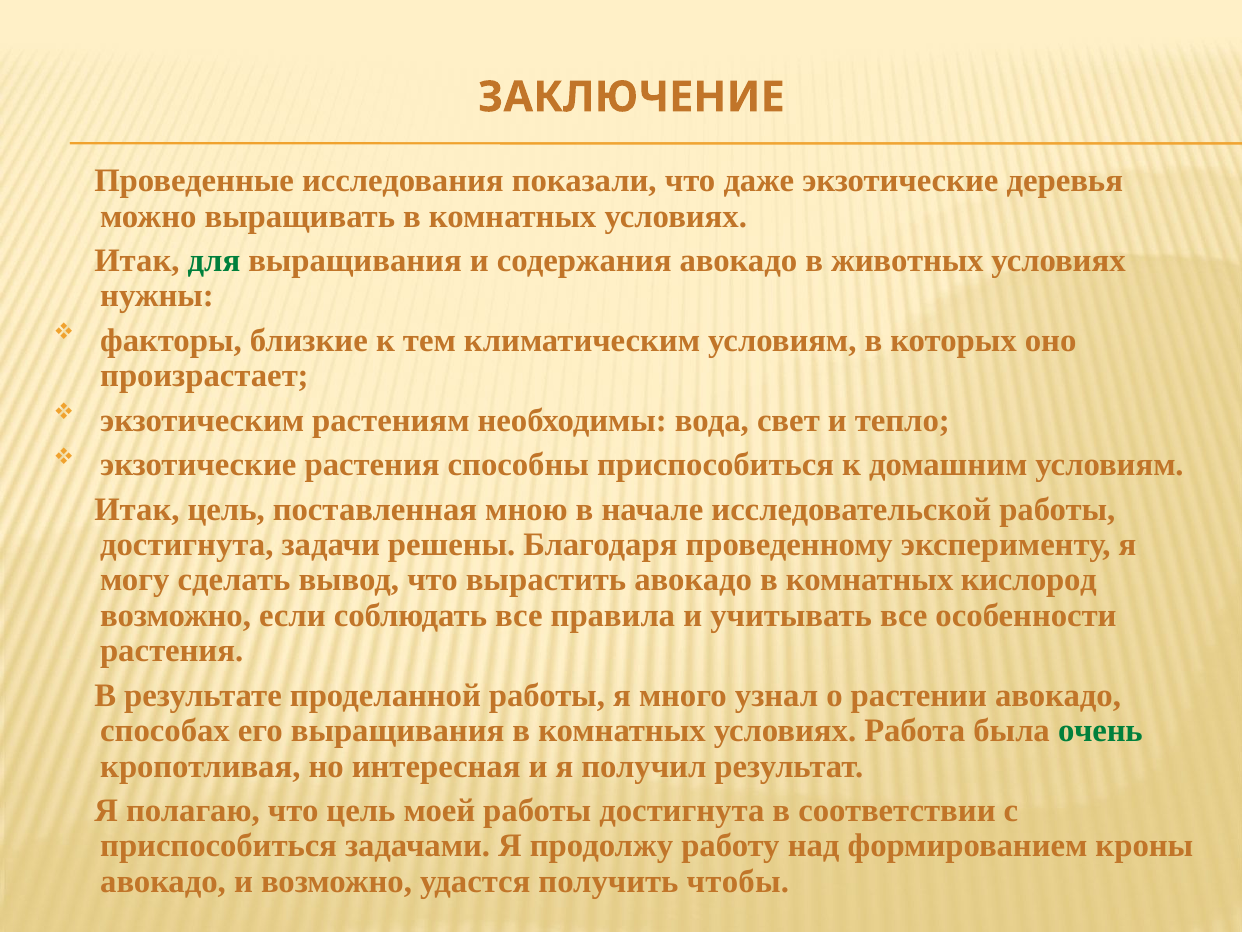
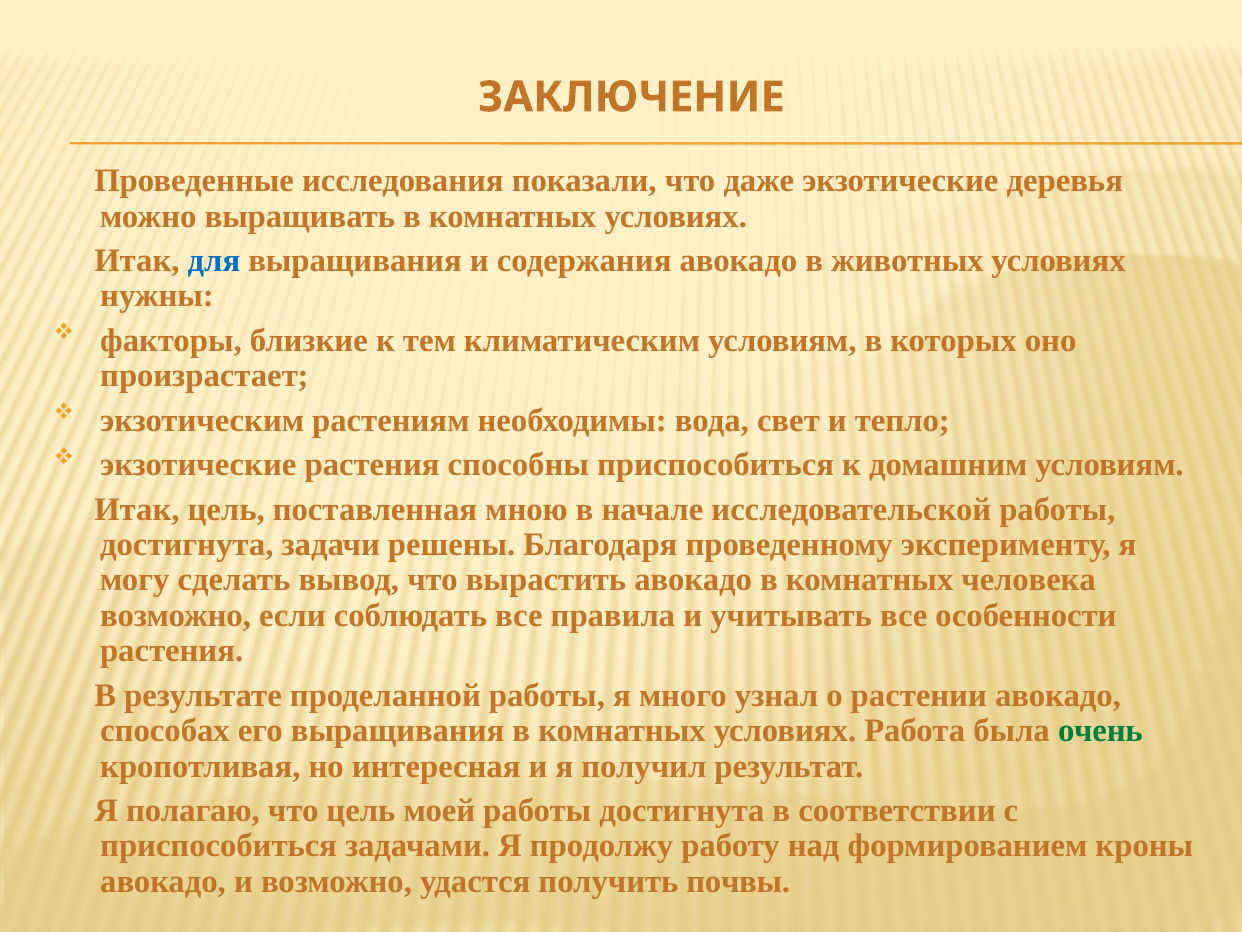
для colour: green -> blue (214, 261)
кислород: кислород -> человека (1029, 580)
чтобы: чтобы -> почвы (738, 881)
